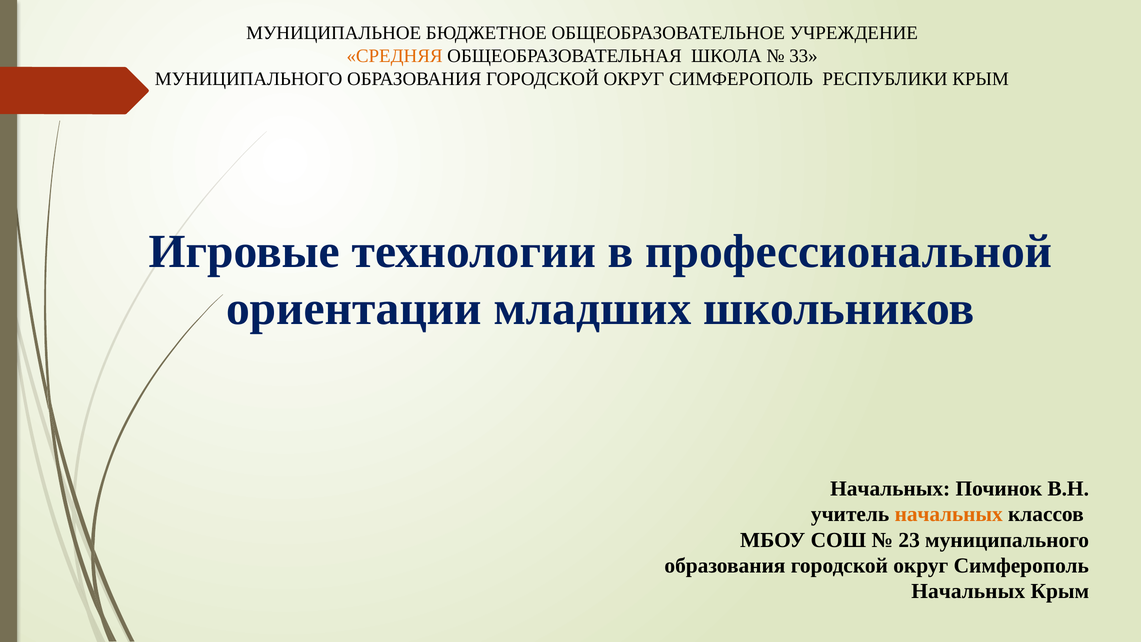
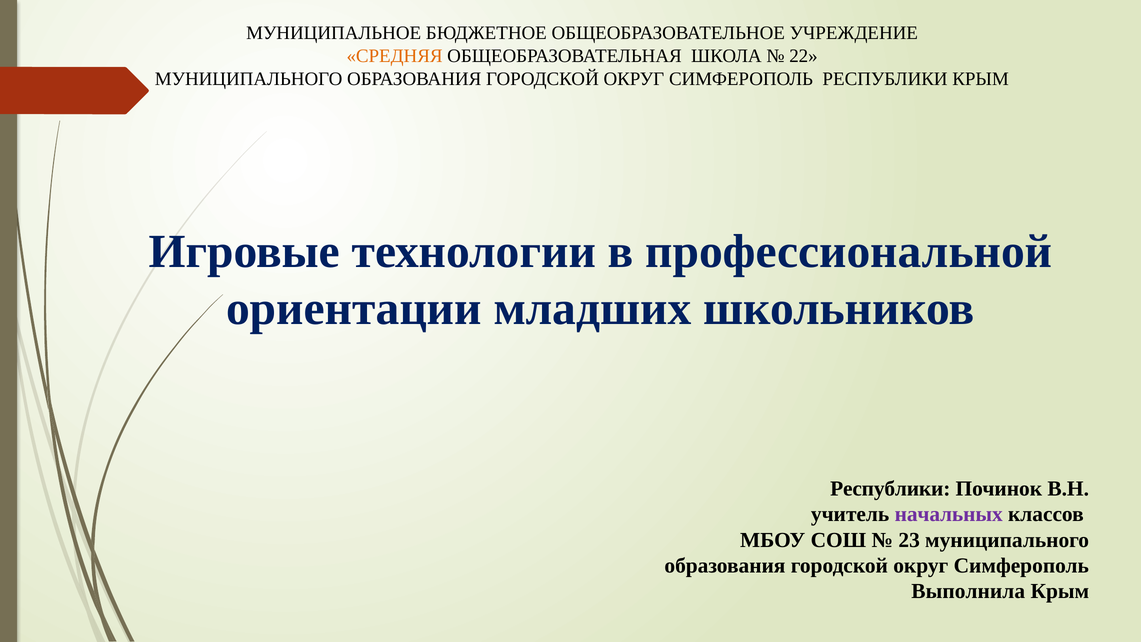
33: 33 -> 22 (803, 56)
Начальных: Начальных -> Республики (890, 489)
начальных colour: orange -> purple (949, 514)
Начальных: Начальных -> Выполнила (968, 591)
